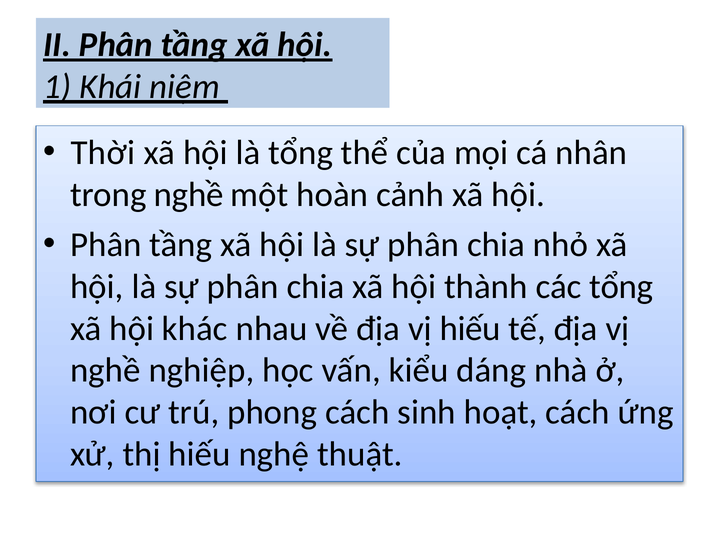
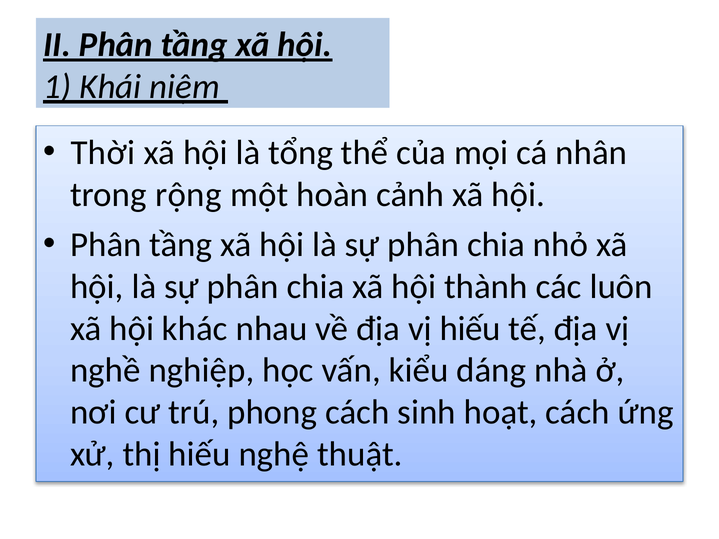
trong nghề: nghề -> rộng (188, 195)
các tổng: tổng -> luôn (621, 287)
